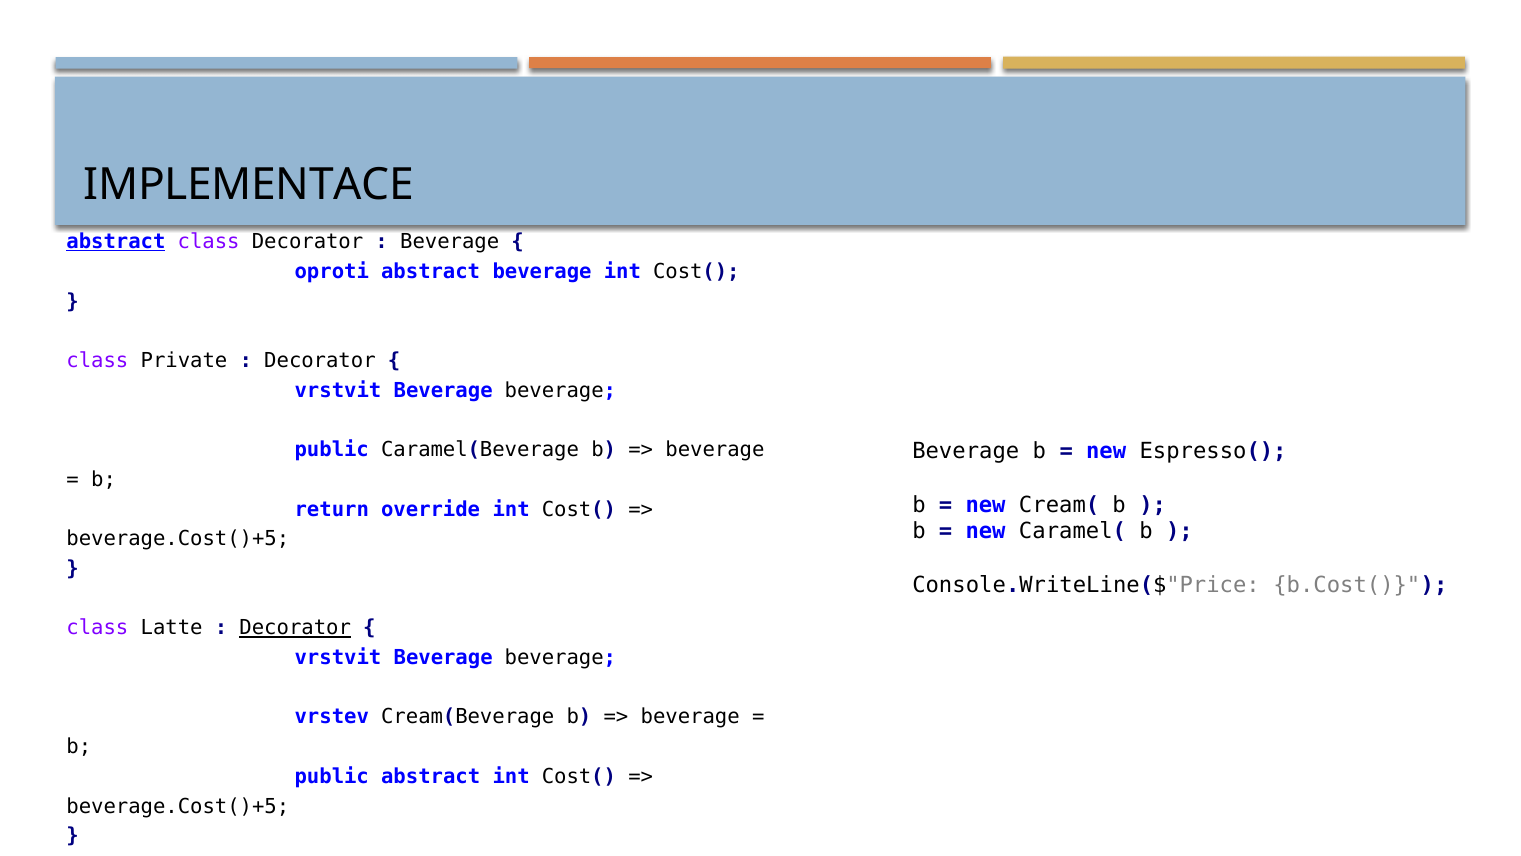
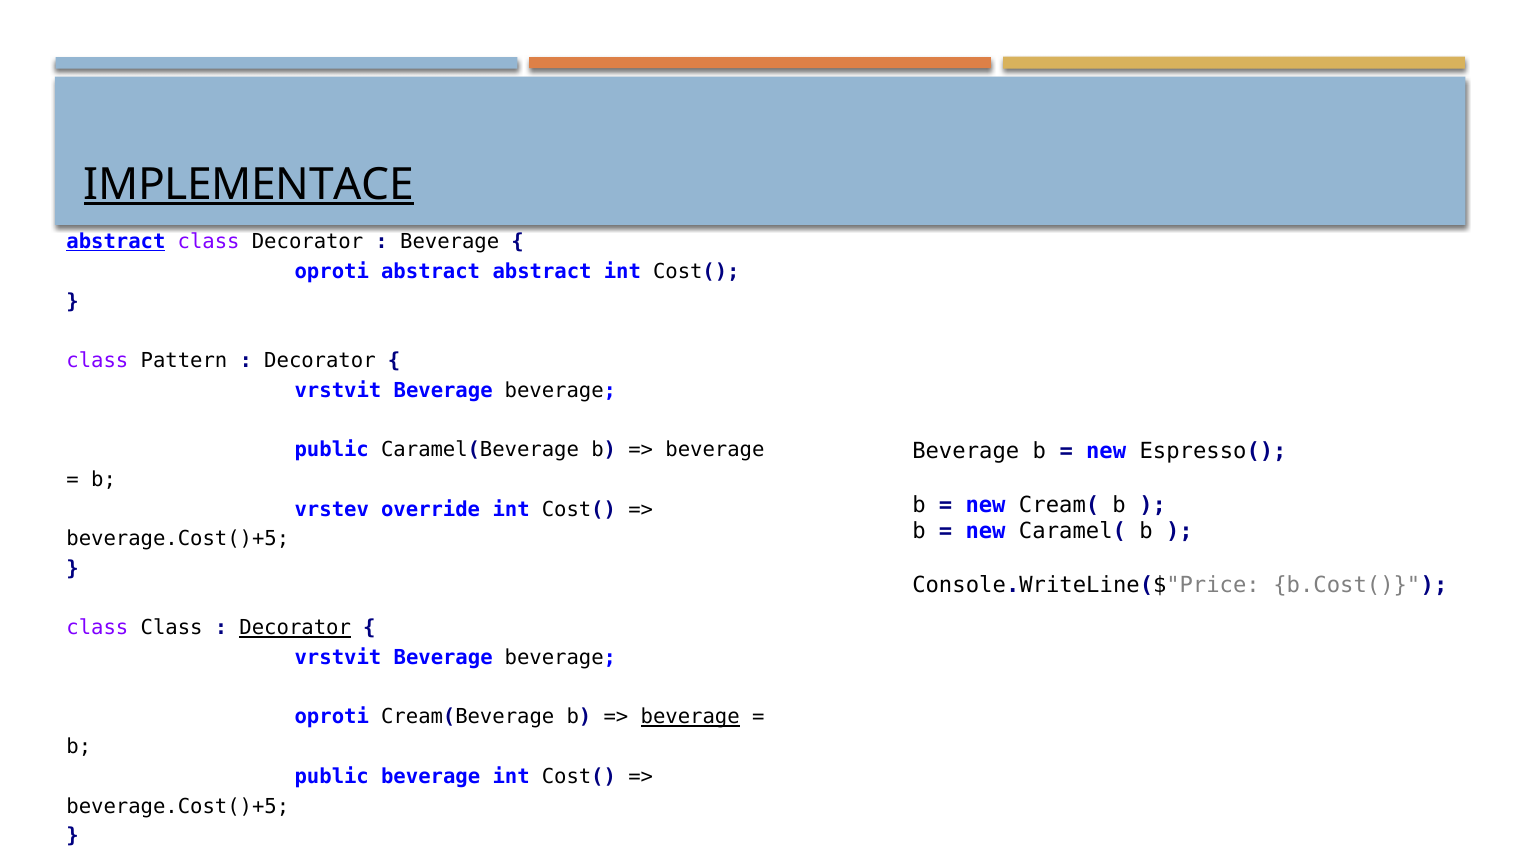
IMPLEMENTACE underline: none -> present (249, 185)
abstract beverage: beverage -> abstract (542, 271)
Private: Private -> Pattern (184, 361)
return: return -> vrstev (332, 509)
class Latte: Latte -> Class (172, 628)
vrstev: vrstev -> oproti (332, 717)
beverage underline: none -> present (690, 717)
public abstract: abstract -> beverage (431, 776)
